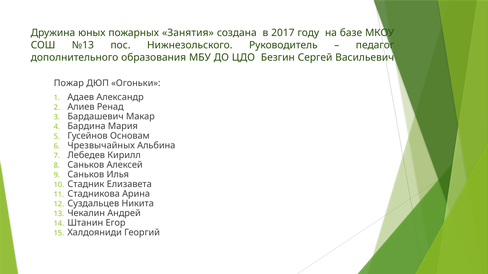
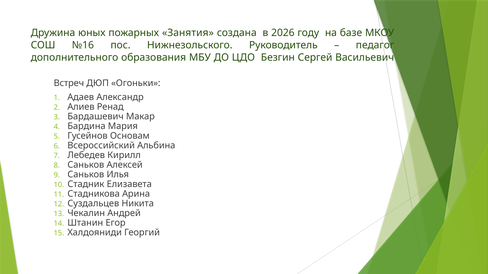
2017: 2017 -> 2026 (283, 33)
№13: №13 -> №16 (83, 45)
Пожар: Пожар -> Встреч (69, 83)
Чрезвычайных: Чрезвычайных -> Всероссийский (101, 146)
